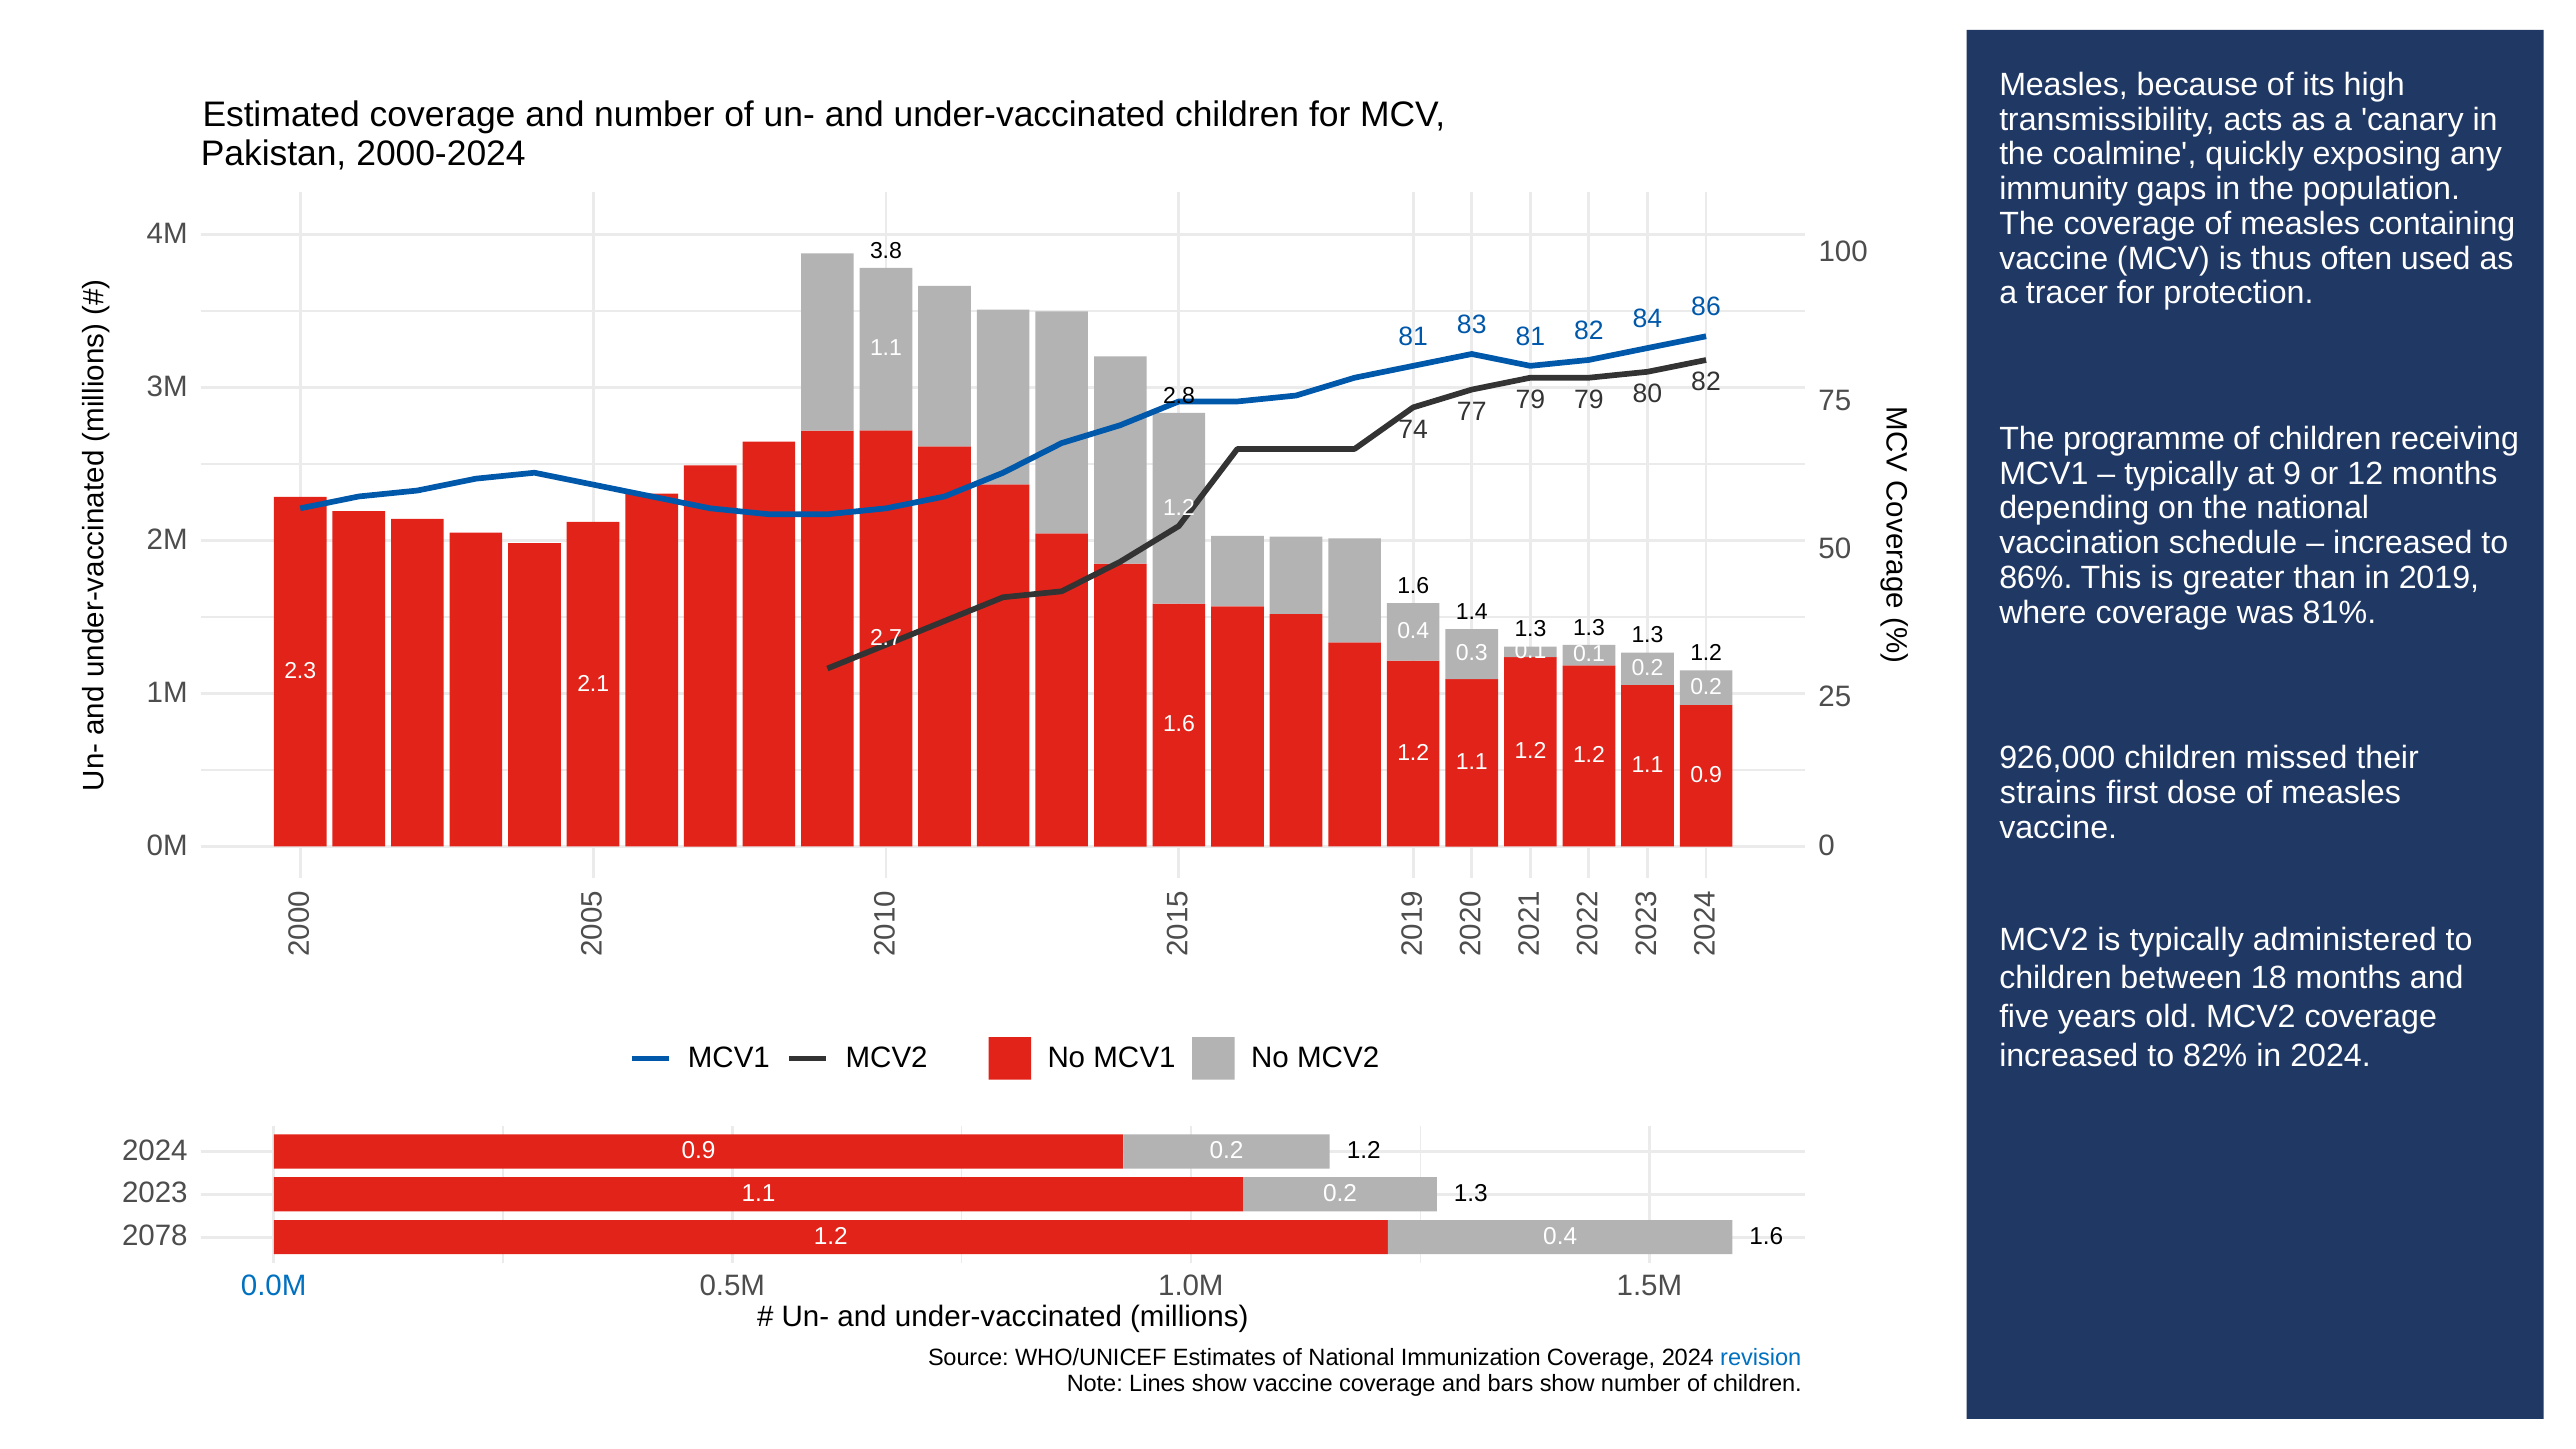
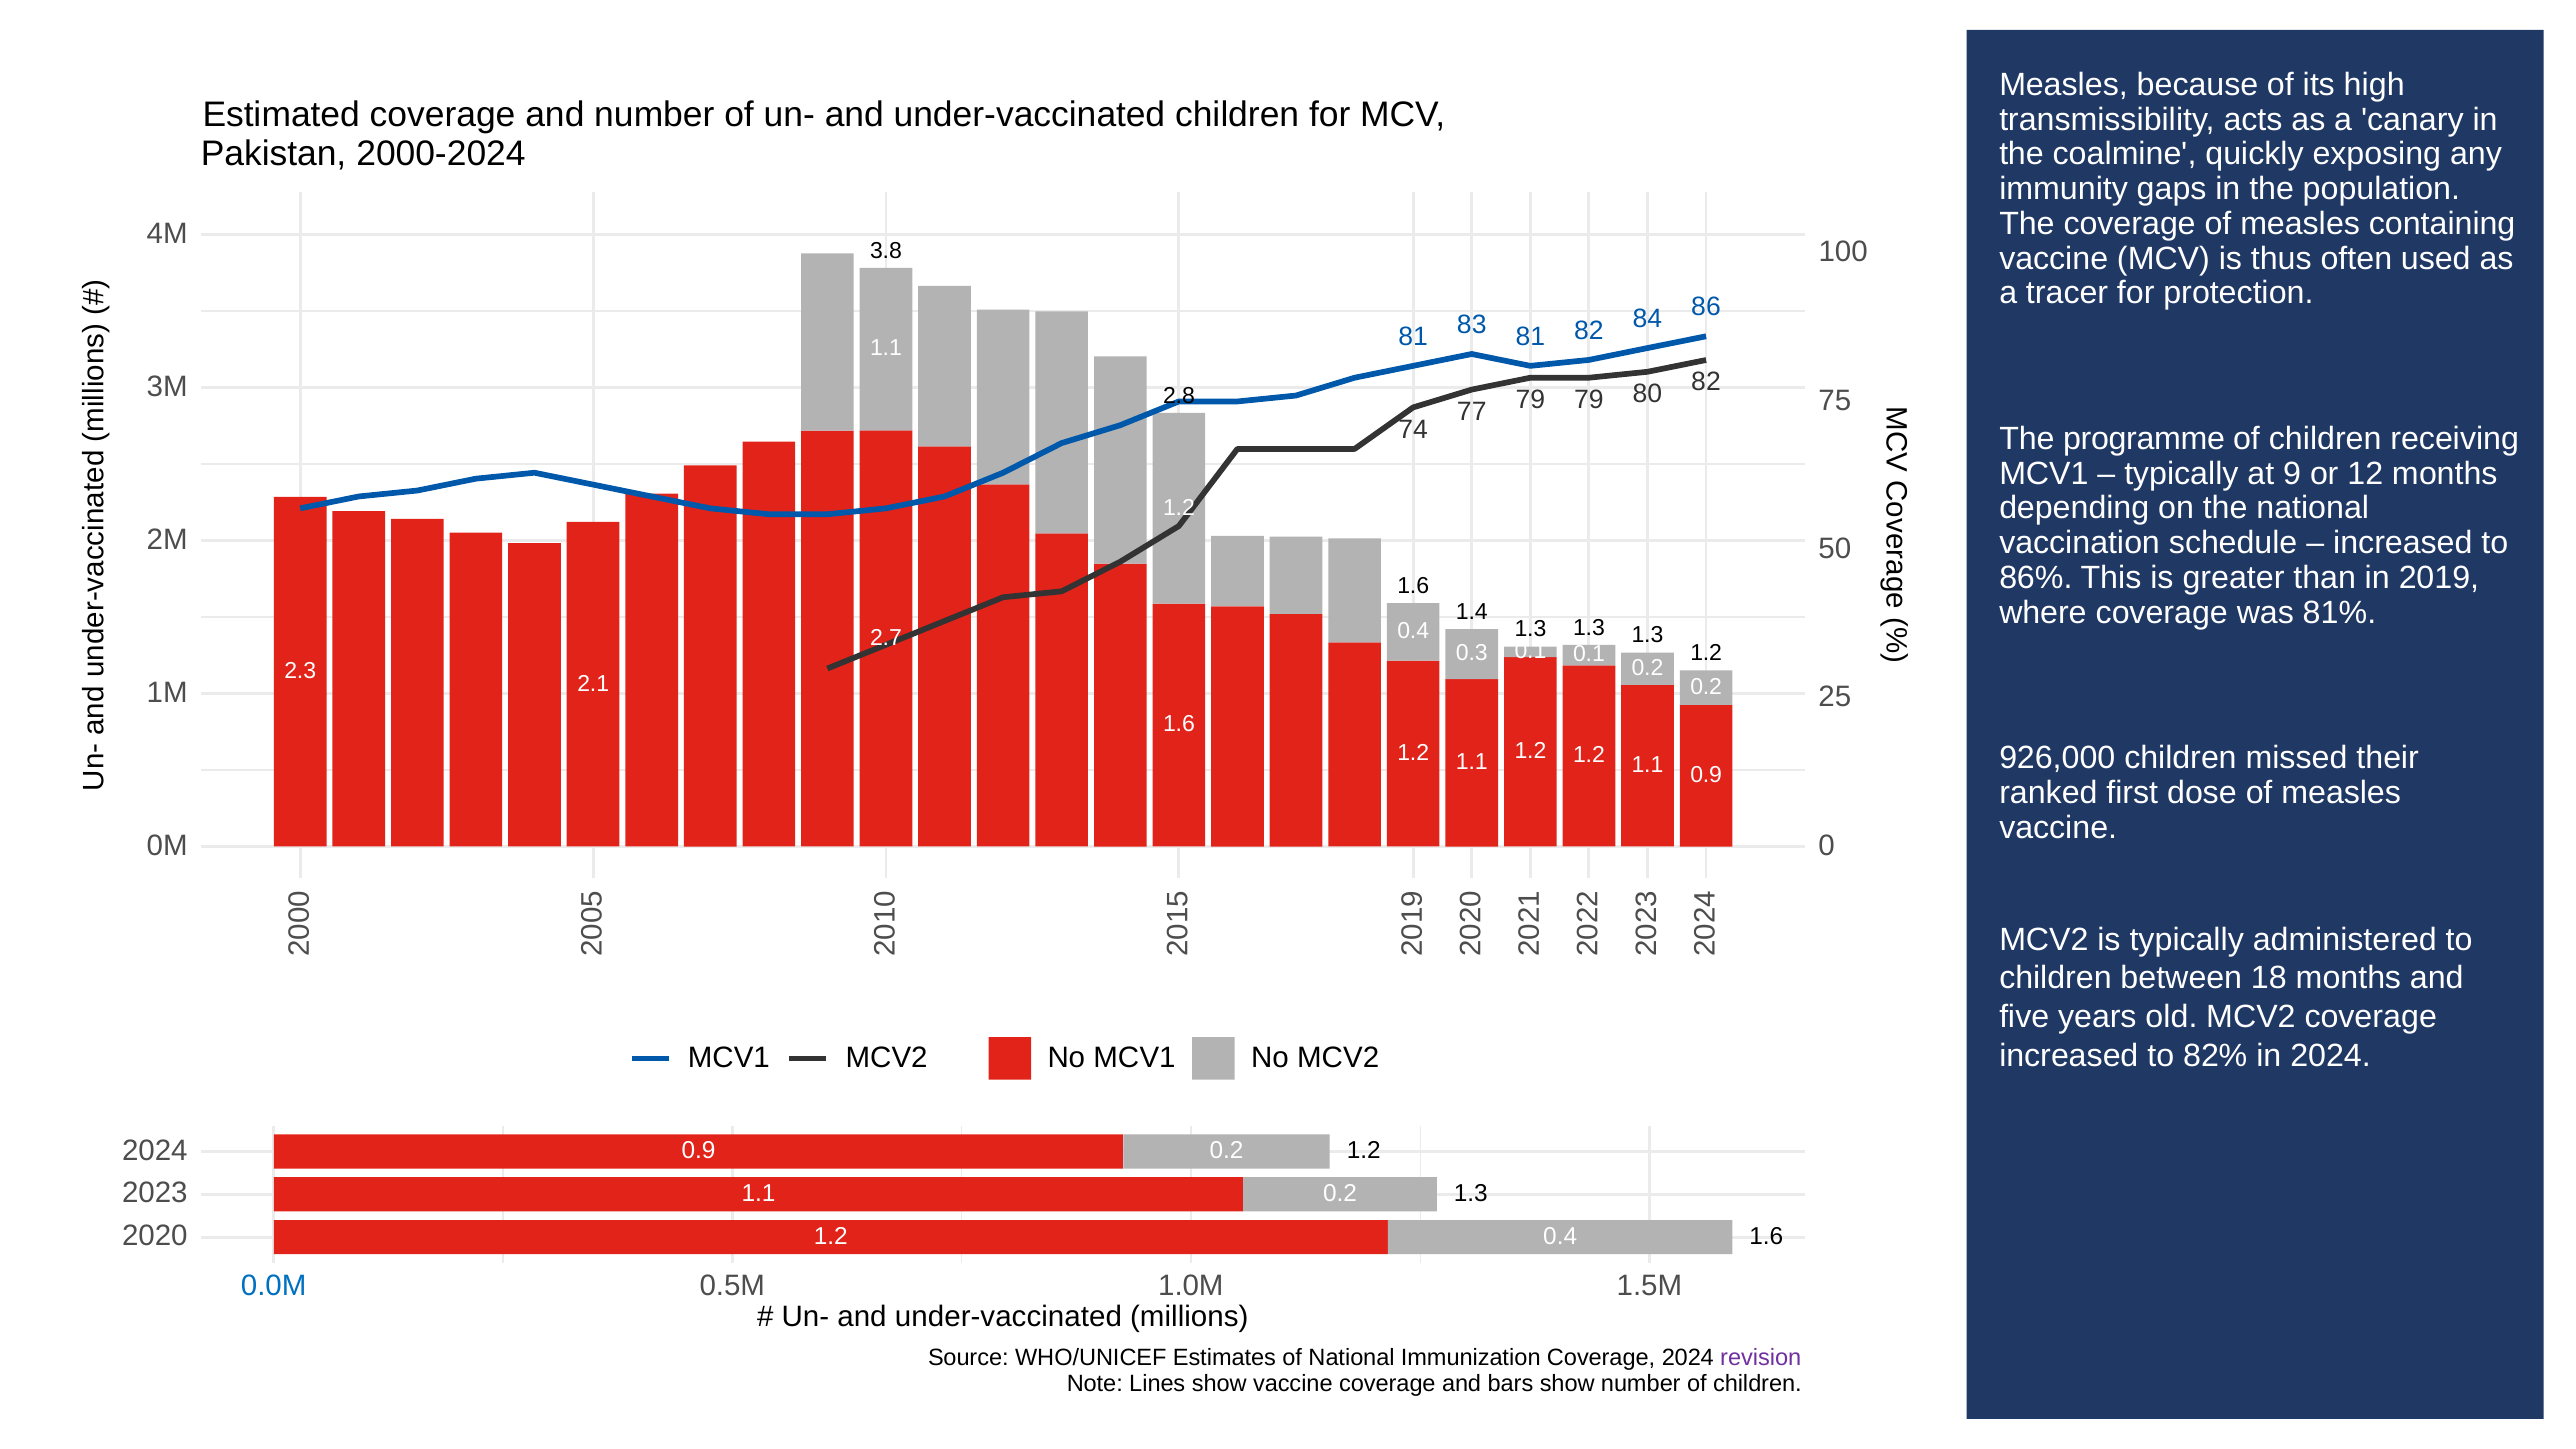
strains: strains -> ranked (2048, 793)
2078: 2078 -> 2020 (155, 1236)
revision colour: blue -> purple (1761, 1358)
